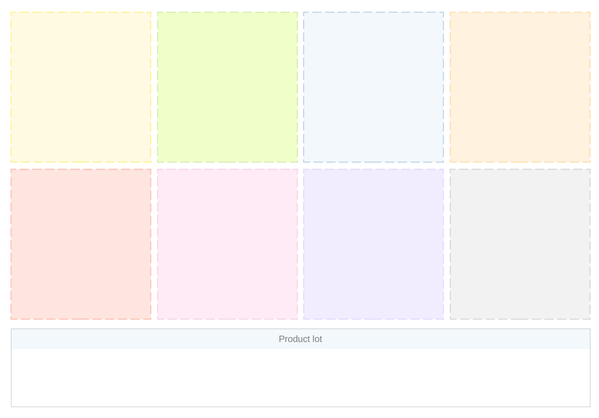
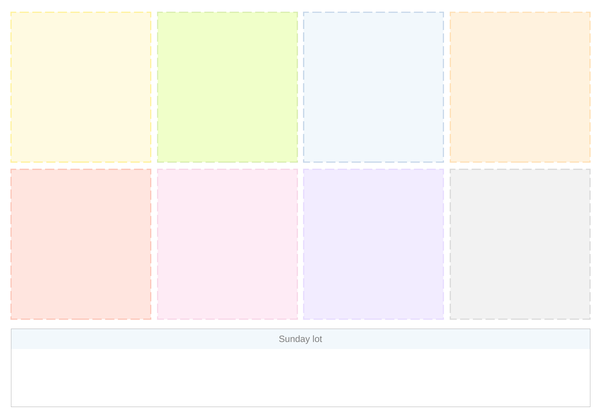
Product: Product -> Sunday (294, 339)
